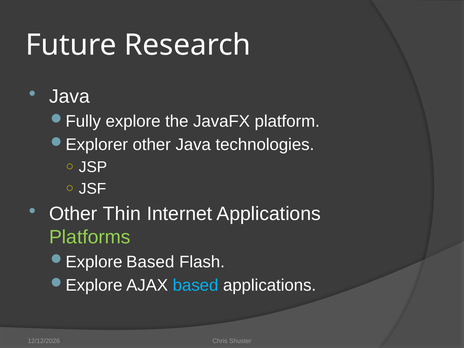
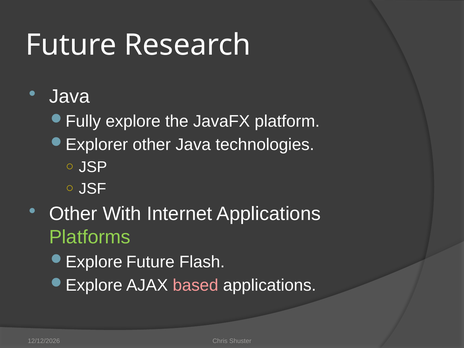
Thin: Thin -> With (122, 214)
Based: Based -> Future (150, 262)
based colour: light blue -> pink (196, 285)
